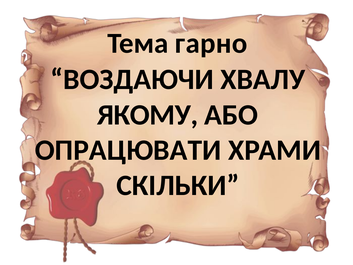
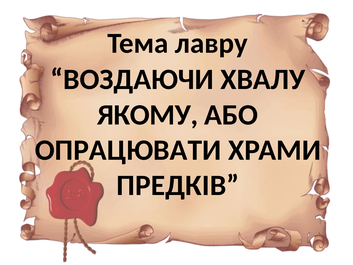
гарно: гарно -> лавру (211, 43)
СКІЛЬКИ: СКІЛЬКИ -> ПРЕДКІВ (178, 185)
